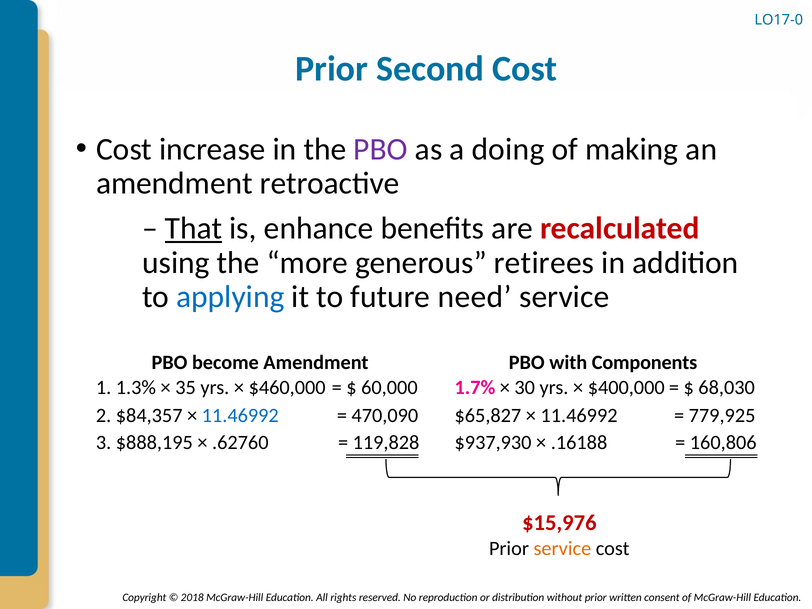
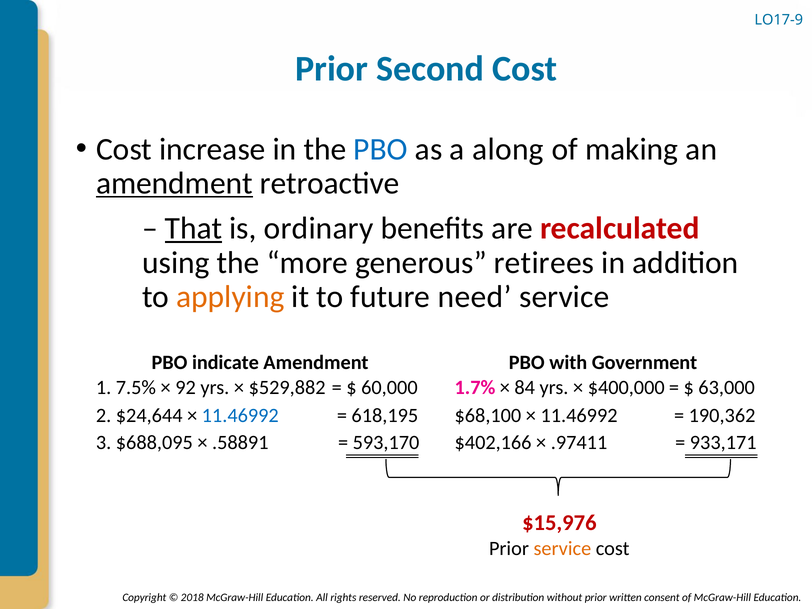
LO17-0: LO17-0 -> LO17-9 (779, 20)
PBO colour: purple -> blue (381, 149)
doing: doing -> along (508, 149)
amendment underline: none -> present (174, 183)
enhance: enhance -> ordinary (319, 229)
applying colour: blue -> orange (230, 297)
become: become -> indicate (225, 363)
Components: Components -> Government (644, 363)
1.3%: 1.3% -> 7.5% (136, 388)
35: 35 -> 92 (186, 388)
$460,000: $460,000 -> $529,882 (287, 388)
30: 30 -> 84 (525, 388)
68,030: 68,030 -> 63,000 (727, 388)
$84,357: $84,357 -> $24,644 (149, 416)
470,090: 470,090 -> 618,195 (385, 416)
$65,827: $65,827 -> $68,100 (488, 416)
779,925: 779,925 -> 190,362 (722, 416)
$888,195: $888,195 -> $688,095 (154, 443)
.62760: .62760 -> .58891 (240, 443)
119,828: 119,828 -> 593,170 (386, 443)
$937,930: $937,930 -> $402,166 (493, 443)
.16188: .16188 -> .97411 (579, 443)
160,806: 160,806 -> 933,171 (723, 443)
